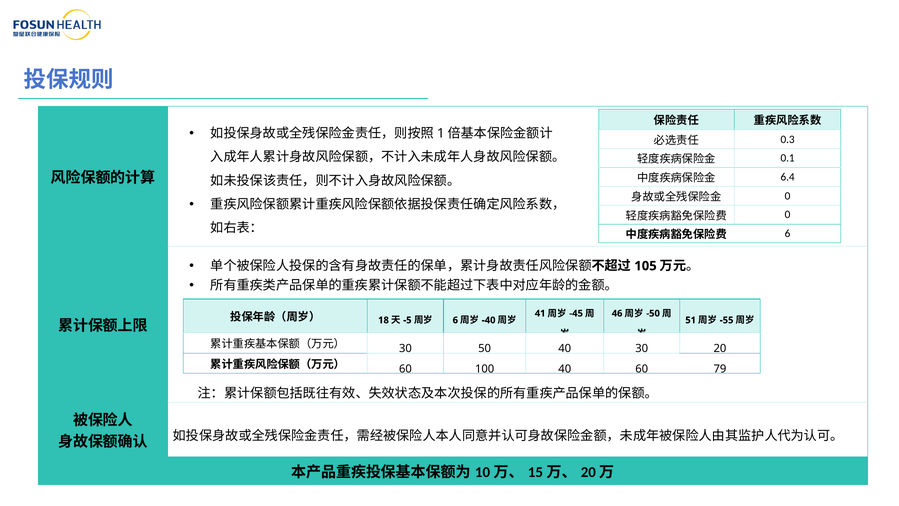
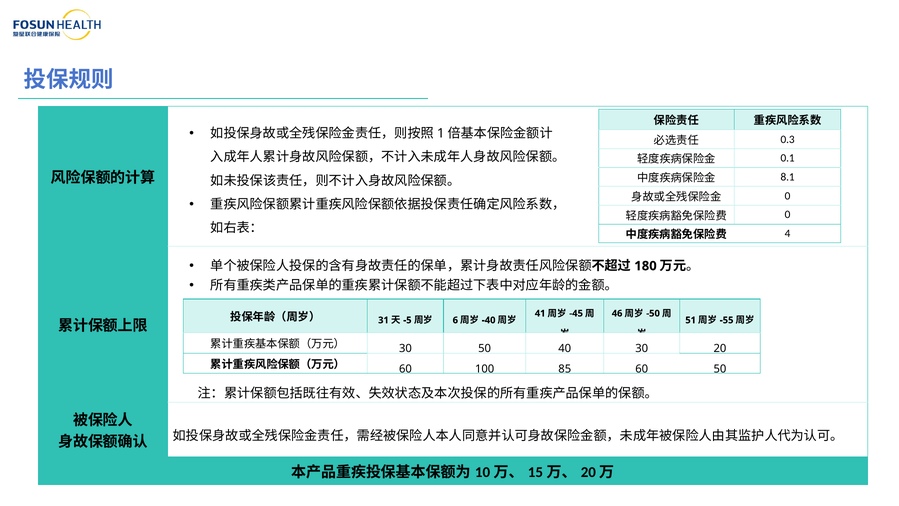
6.4: 6.4 -> 8.1 (788, 177)
6: 6 -> 4 (788, 233)
105: 105 -> 180 (645, 266)
18: 18 -> 31 (384, 320)
100 40: 40 -> 85 (565, 369)
60 79: 79 -> 50 (720, 369)
